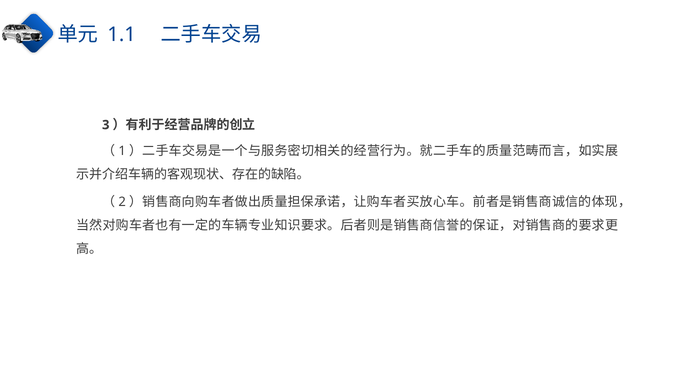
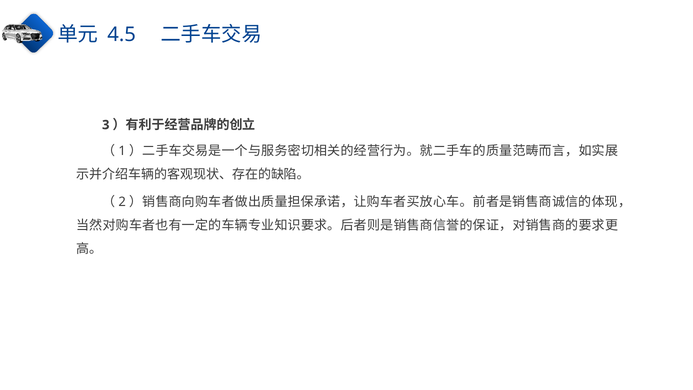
1.1: 1.1 -> 4.5 (122, 34)
